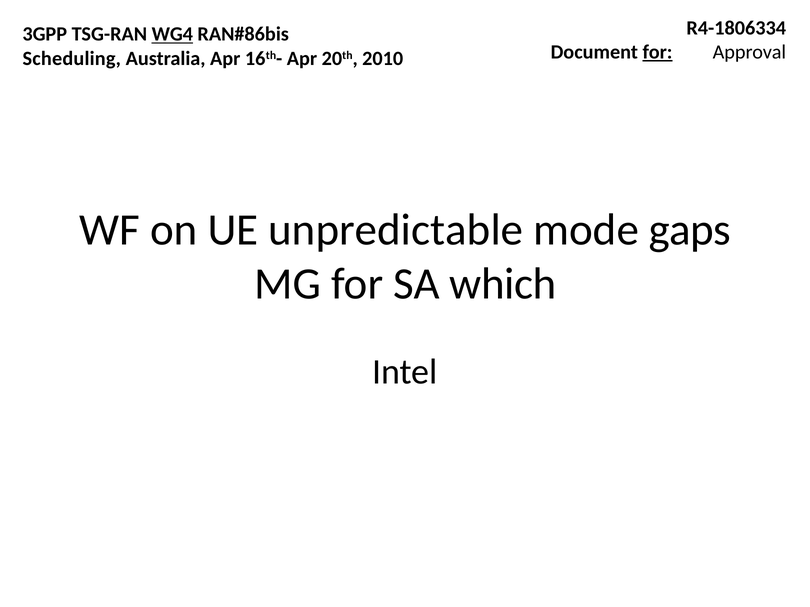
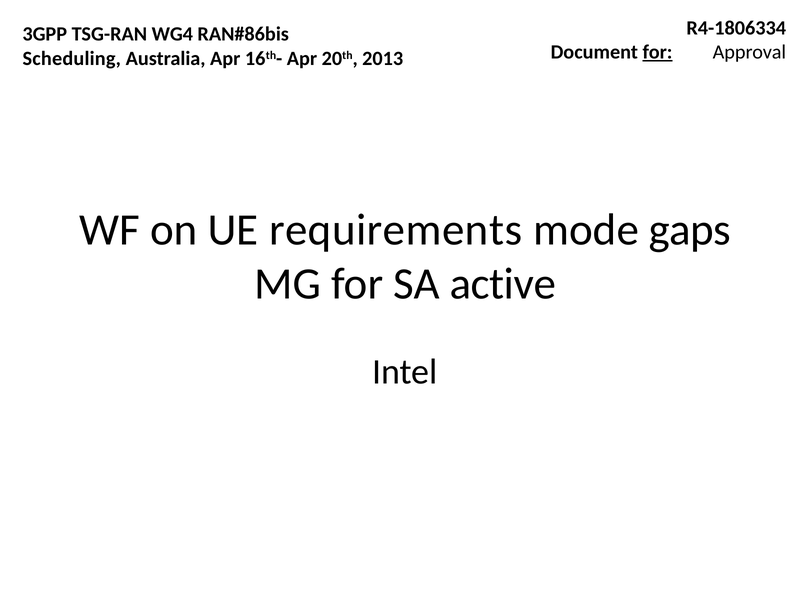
WG4 underline: present -> none (172, 34)
2010: 2010 -> 2013 (383, 59)
unpredictable: unpredictable -> requirements (396, 230)
which: which -> active (503, 284)
